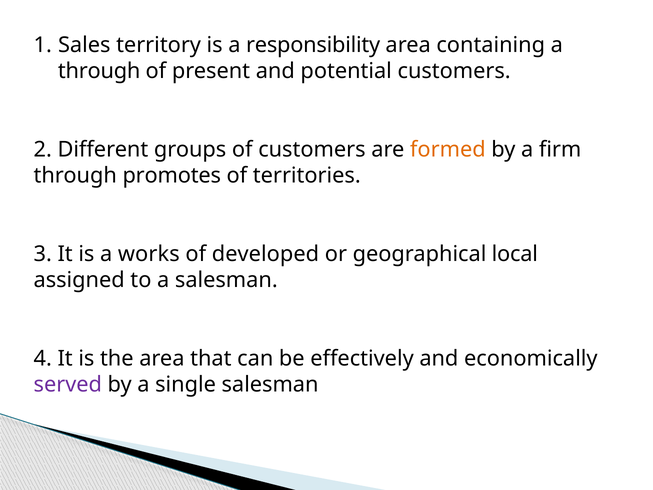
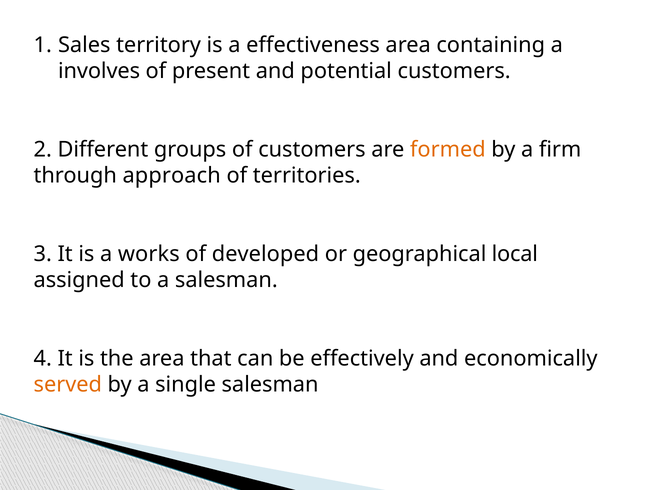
responsibility: responsibility -> effectiveness (313, 45)
through: through -> involves (99, 71)
promotes: promotes -> approach (172, 176)
served colour: purple -> orange (68, 385)
